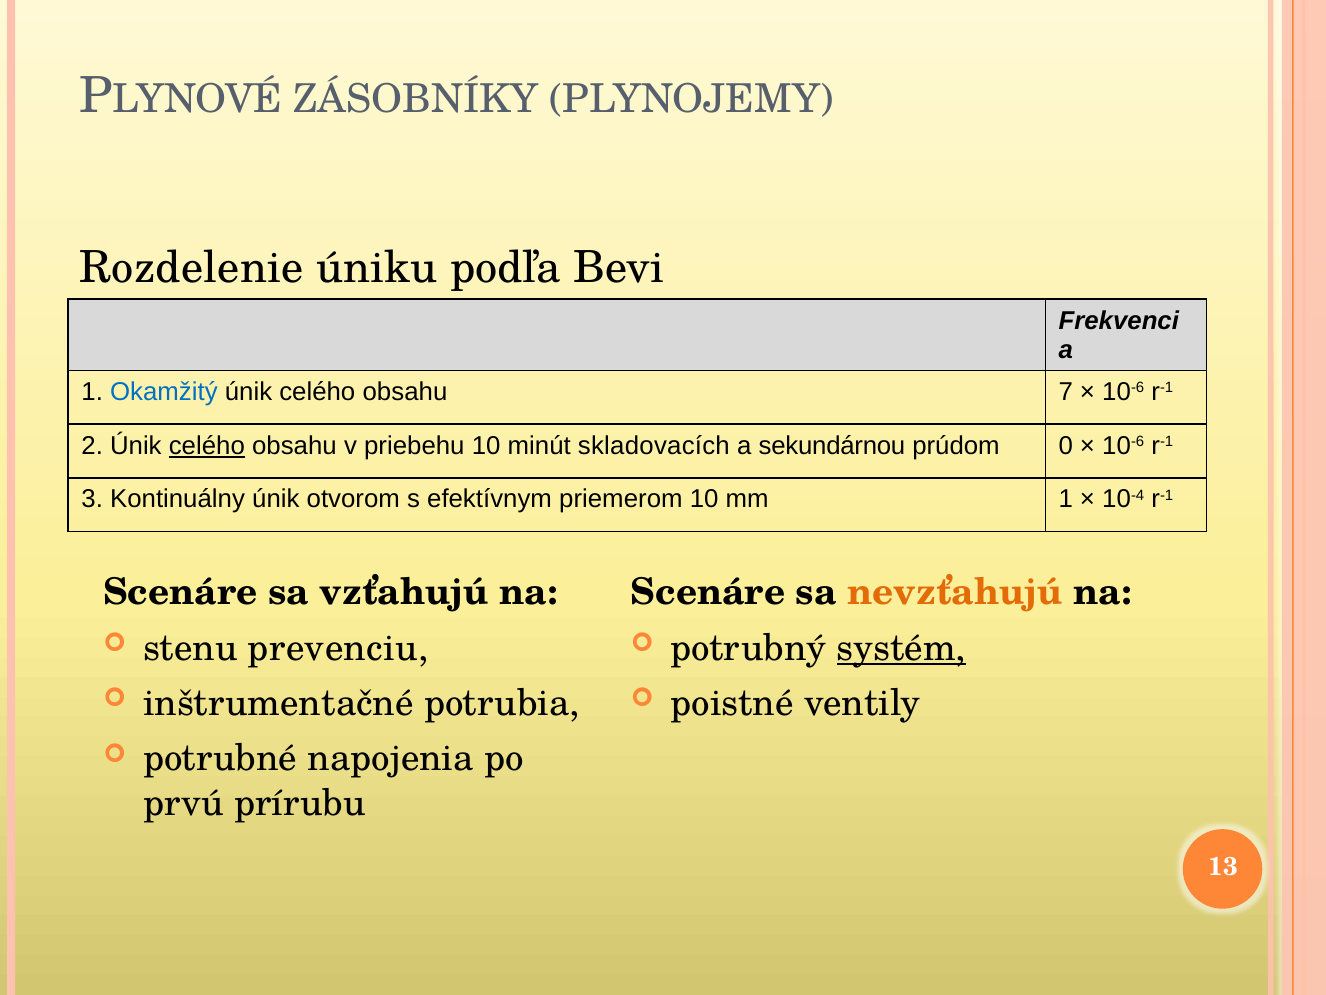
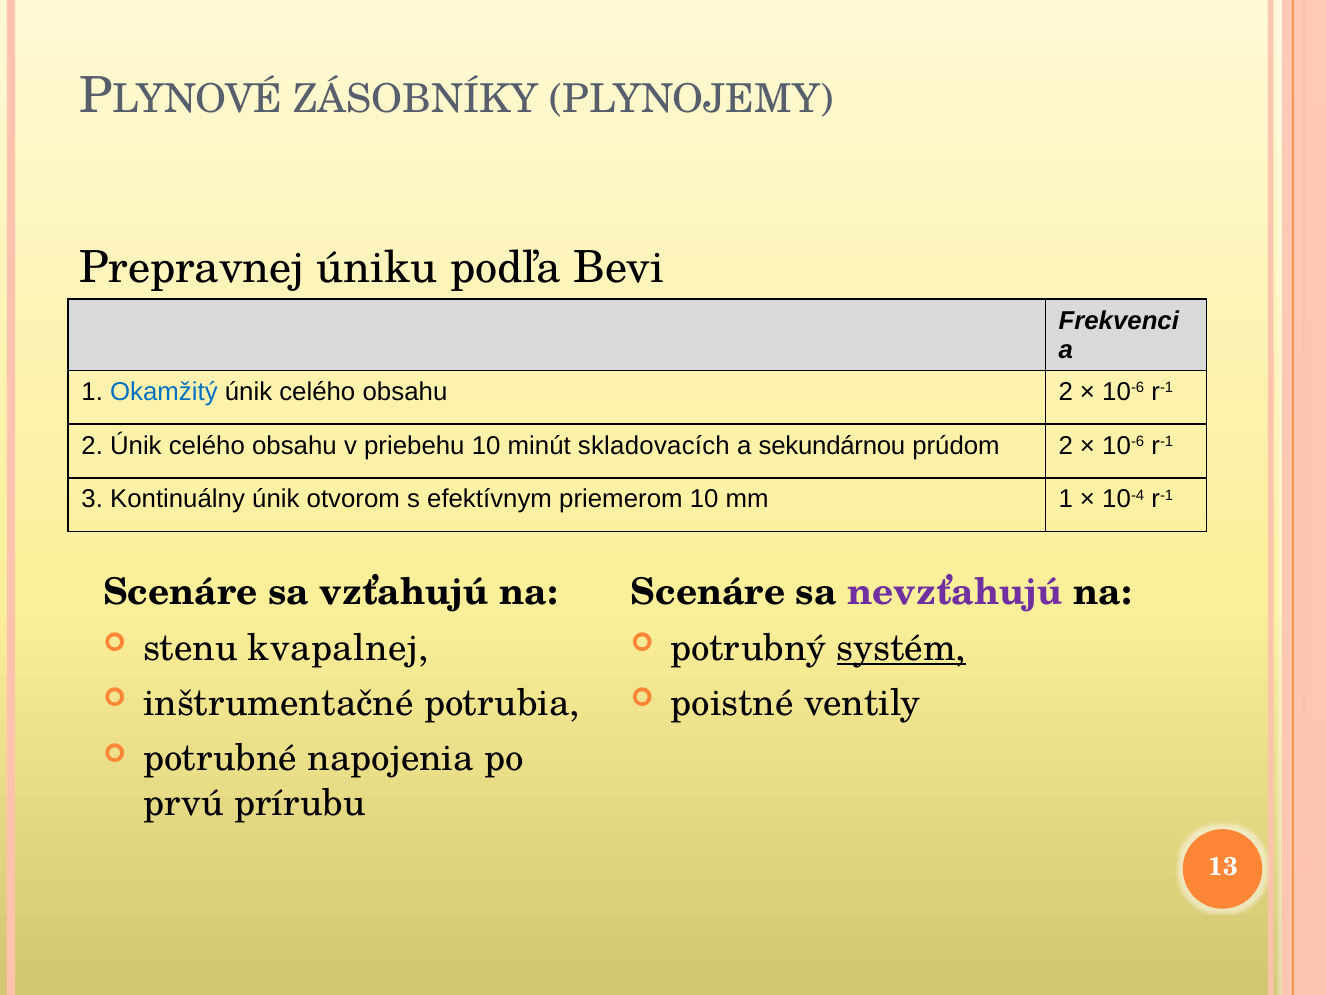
Rozdelenie: Rozdelenie -> Prepravnej (192, 268)
obsahu 7: 7 -> 2 (1066, 392)
celého underline: present -> none (207, 445)
prúdom 0: 0 -> 2 (1066, 445)
nevzťahujú colour: orange -> purple (955, 592)
prevenciu: prevenciu -> kvapalnej (338, 648)
